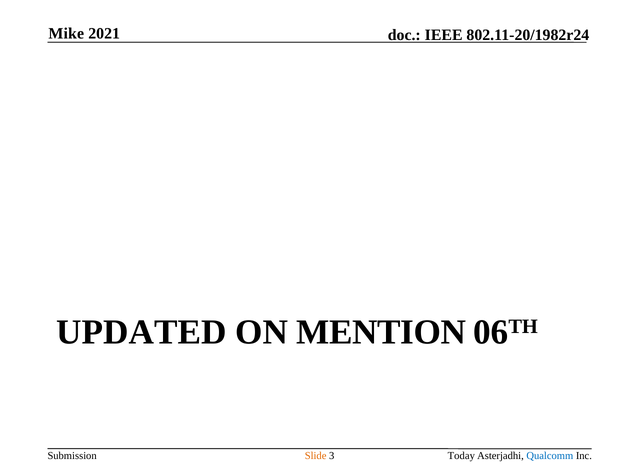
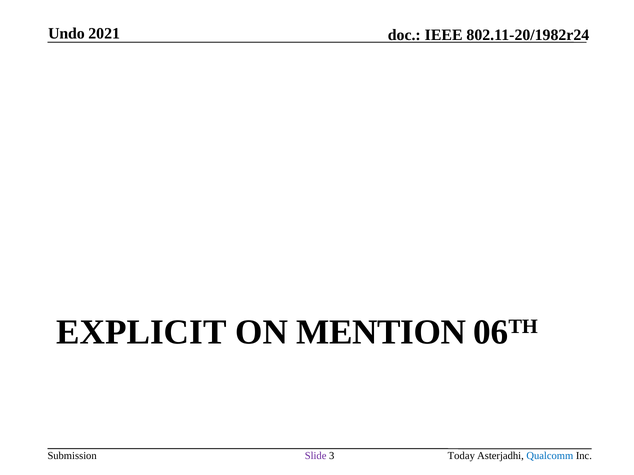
Mike: Mike -> Undo (66, 34)
UPDATED: UPDATED -> EXPLICIT (141, 332)
Slide colour: orange -> purple (316, 456)
